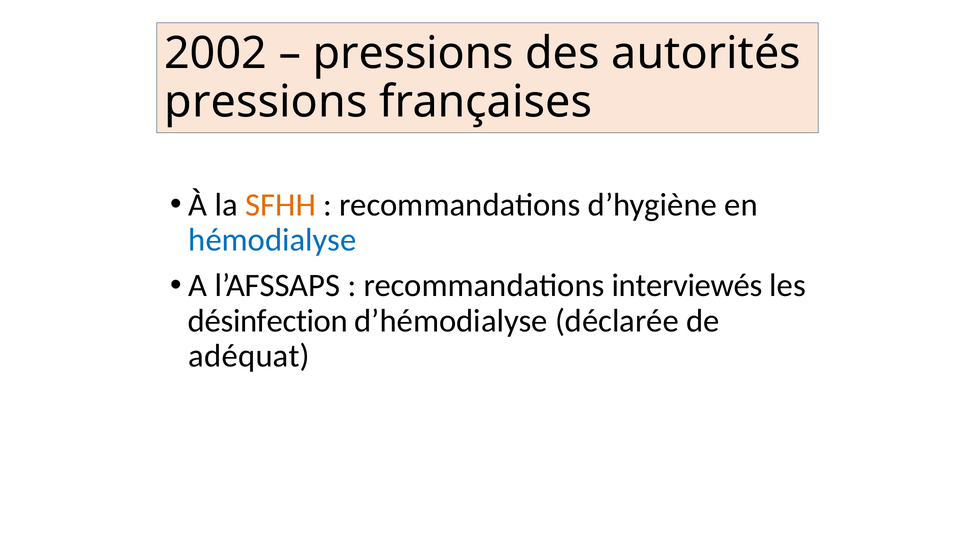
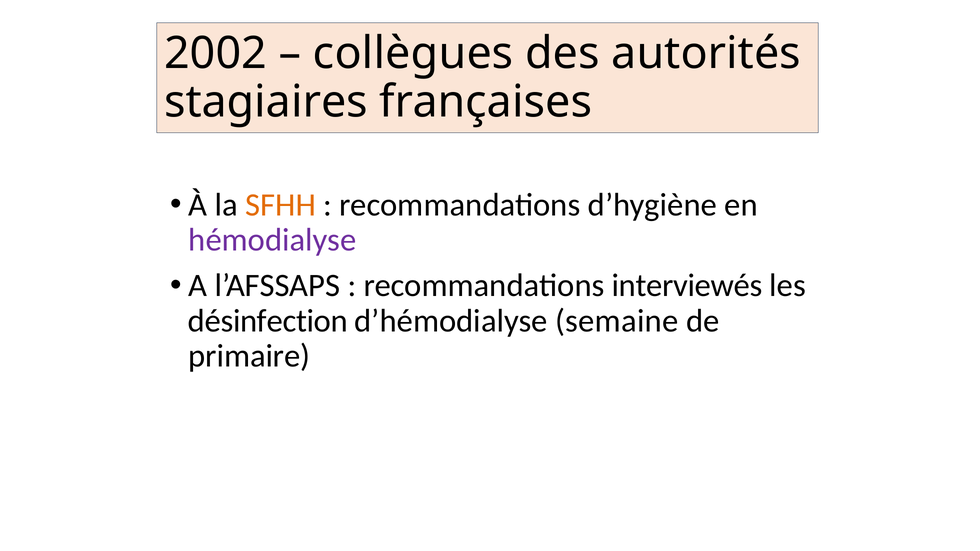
pressions: pressions -> collègues (413, 53)
pressions: pressions -> stagiaires (266, 102)
hémodialyse colour: blue -> purple (272, 240)
déclarée: déclarée -> semaine (617, 321)
adéquat: adéquat -> primaire (249, 356)
